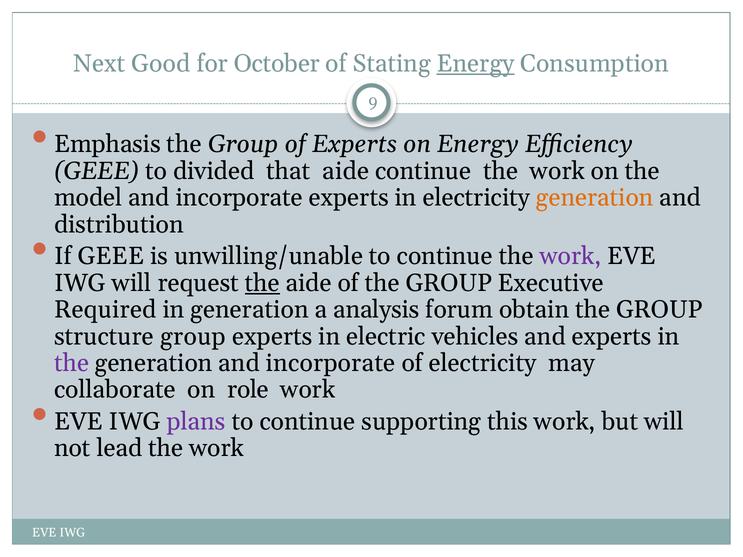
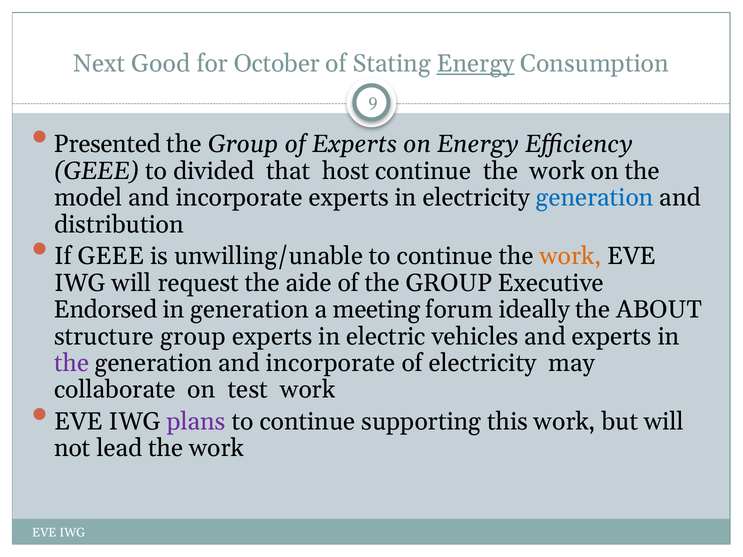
Emphasis: Emphasis -> Presented (107, 144)
that aide: aide -> host (346, 171)
generation colour: orange -> blue (595, 198)
work colour: purple -> orange (570, 256)
the underline: present -> none (262, 283)
Required: Required -> Endorsed (105, 310)
analysis: analysis -> meeting (377, 310)
obtain: obtain -> ideally (534, 310)
GROUP: GROUP -> ABOUT (659, 310)
role: role -> test (248, 390)
